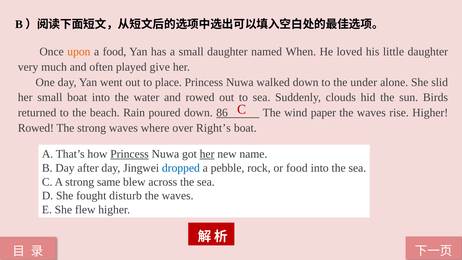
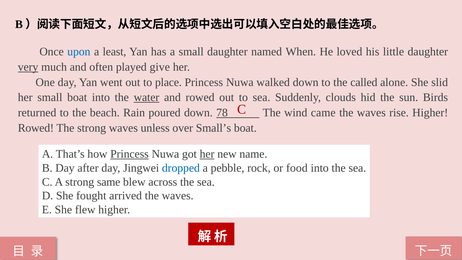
upon colour: orange -> blue (79, 52)
a food: food -> least (114, 52)
very underline: none -> present (28, 67)
under: under -> called (364, 82)
water underline: none -> present (146, 97)
86: 86 -> 78 (222, 113)
paper: paper -> came (323, 113)
where: where -> unless (155, 128)
Right’s: Right’s -> Small’s (213, 128)
disturb: disturb -> arrived (126, 196)
